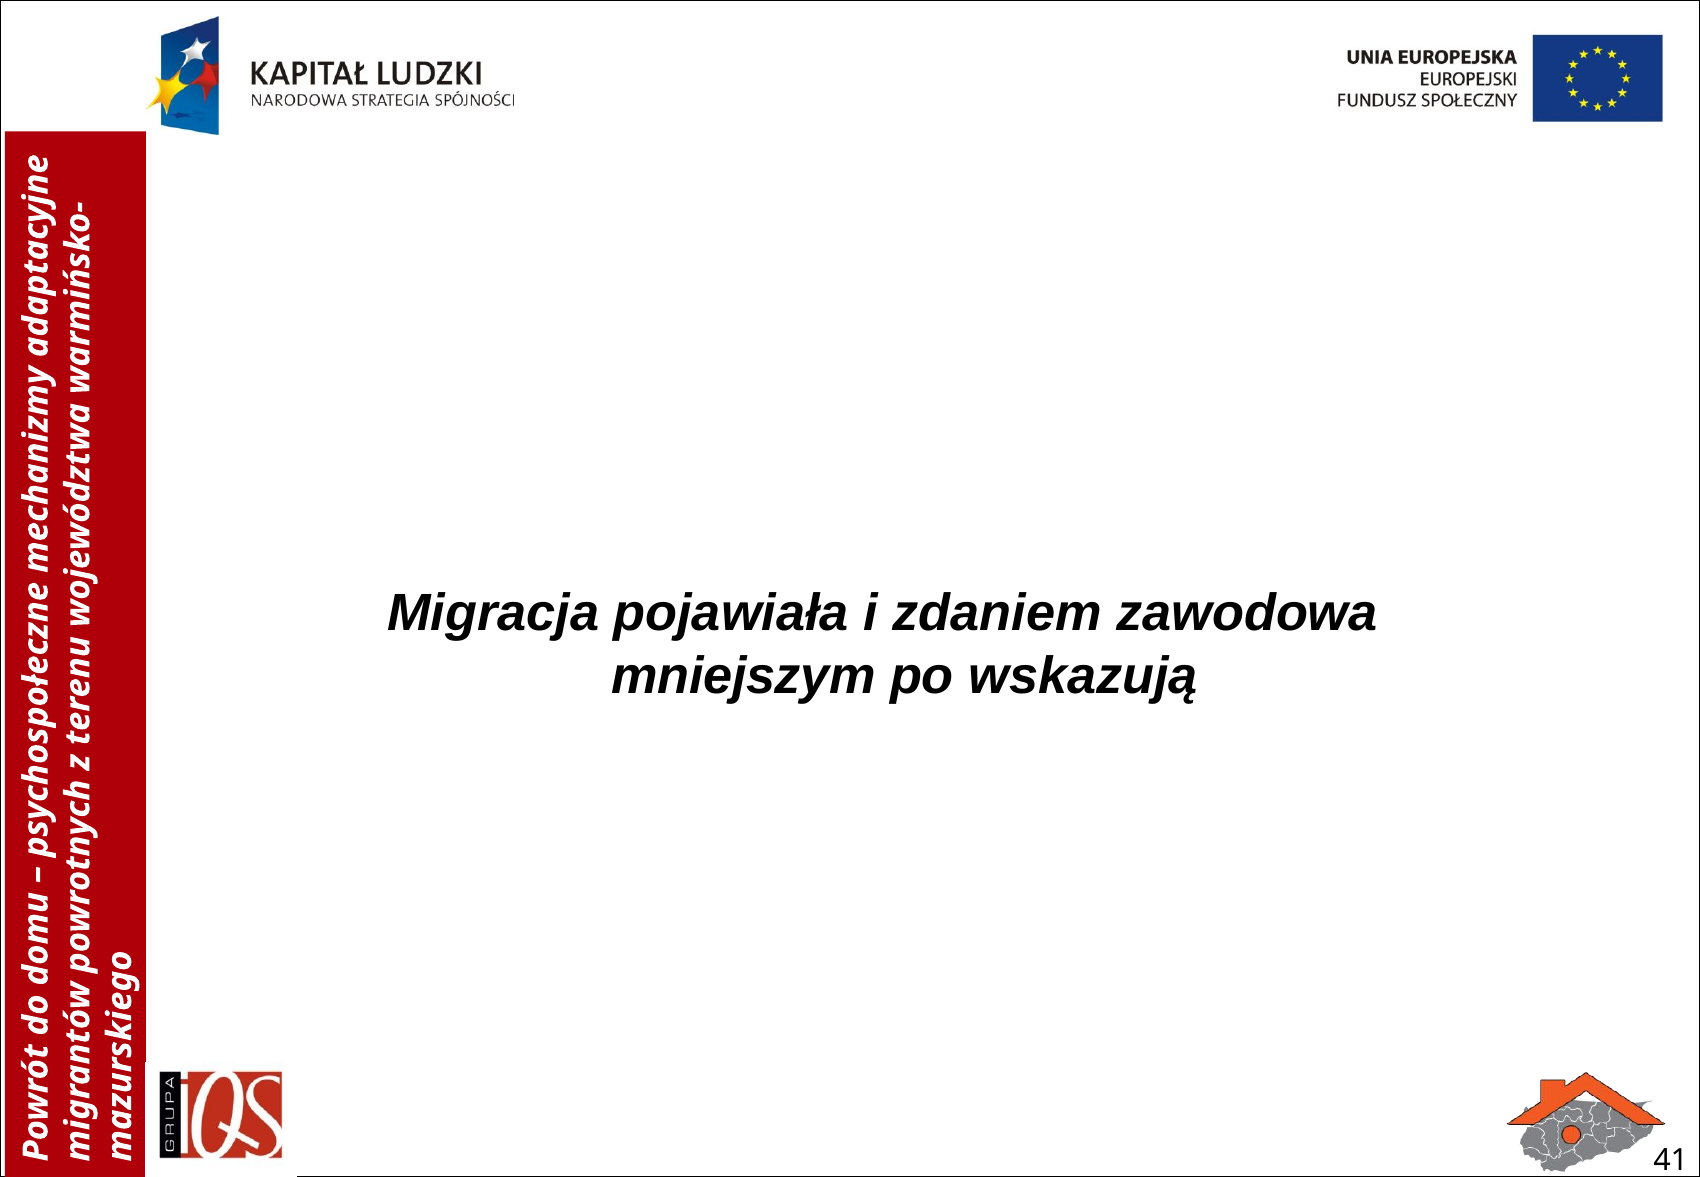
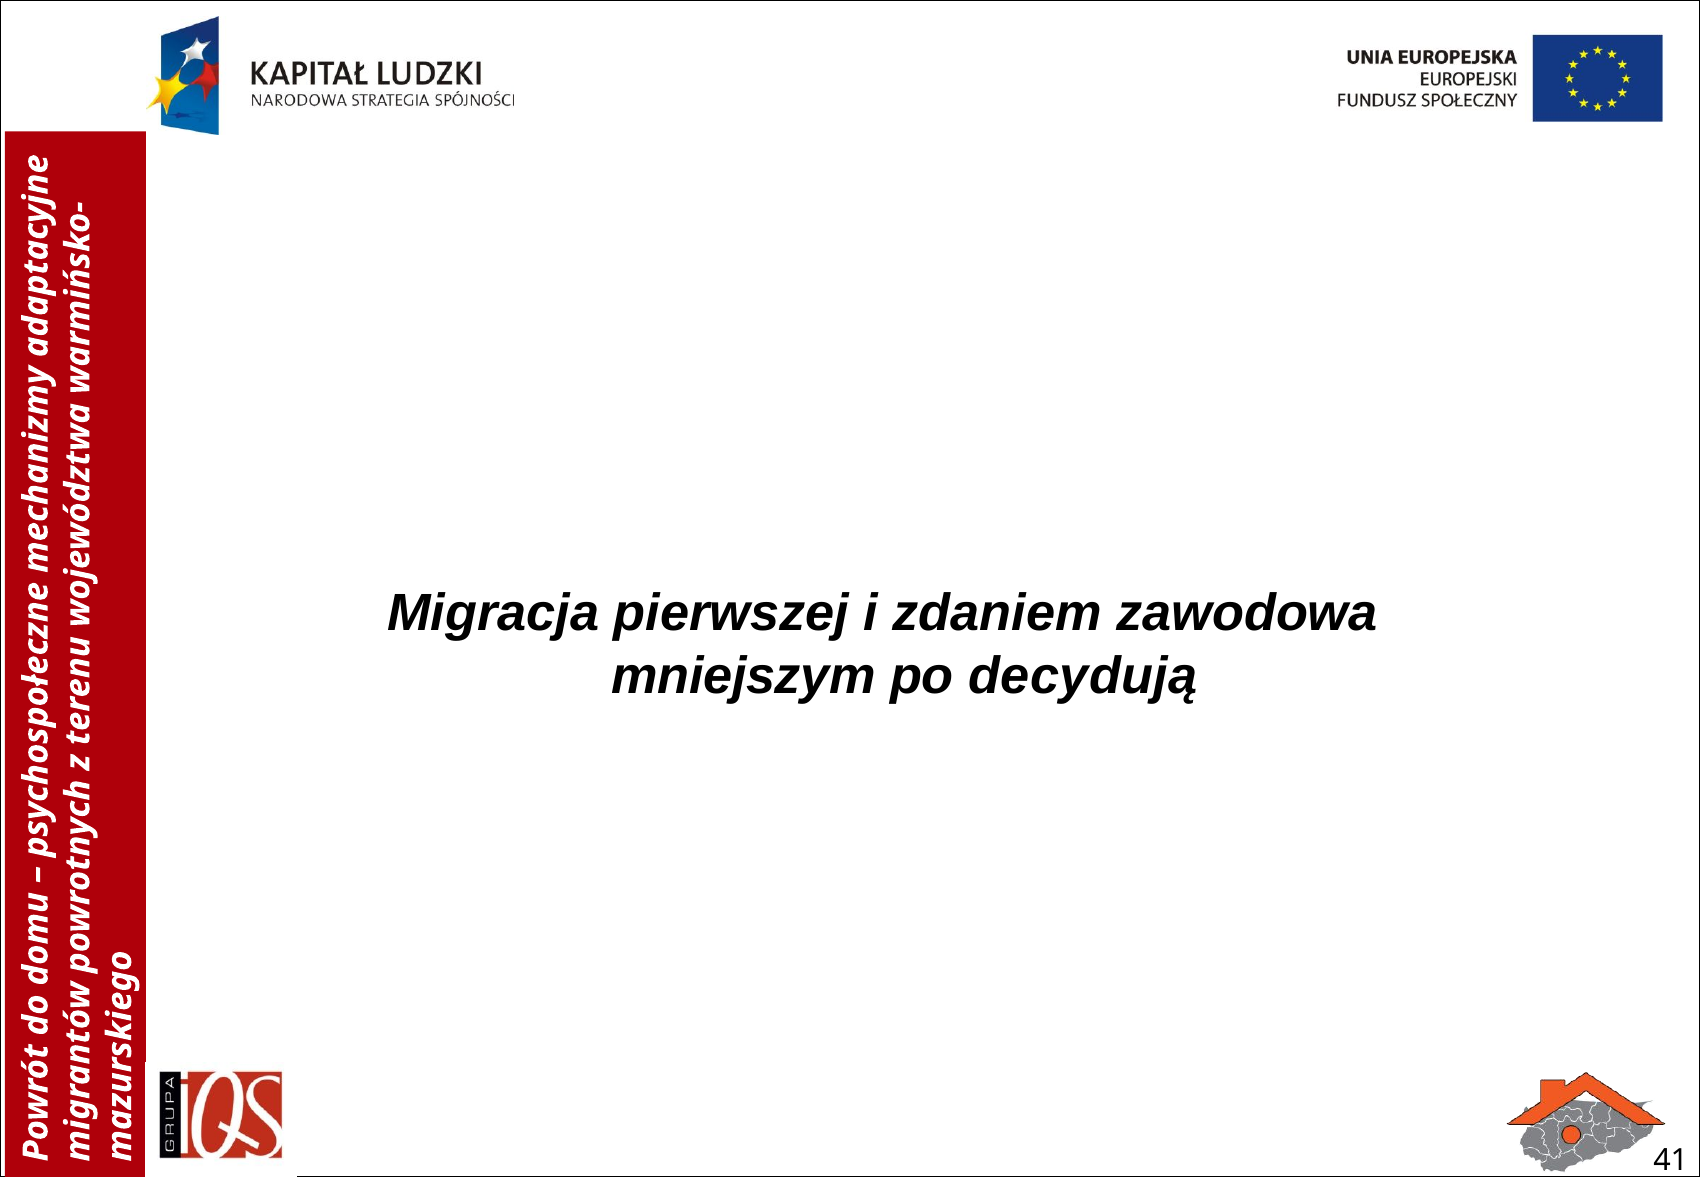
pojawiała: pojawiała -> pierwszej (731, 613)
wskazują: wskazują -> decydują (1083, 676)
